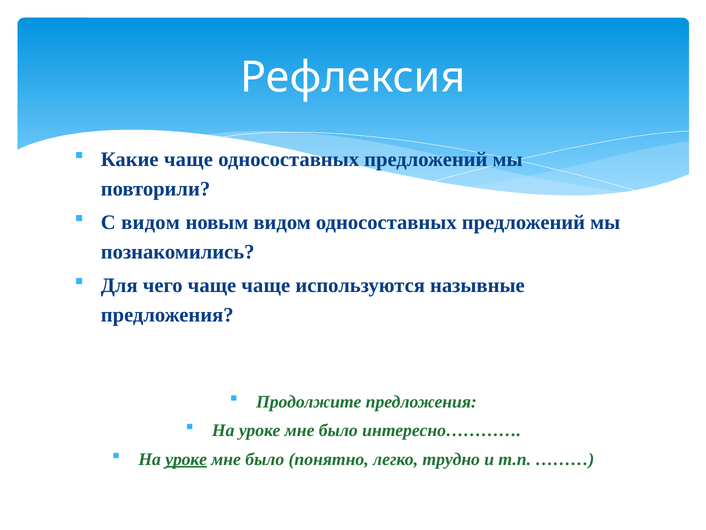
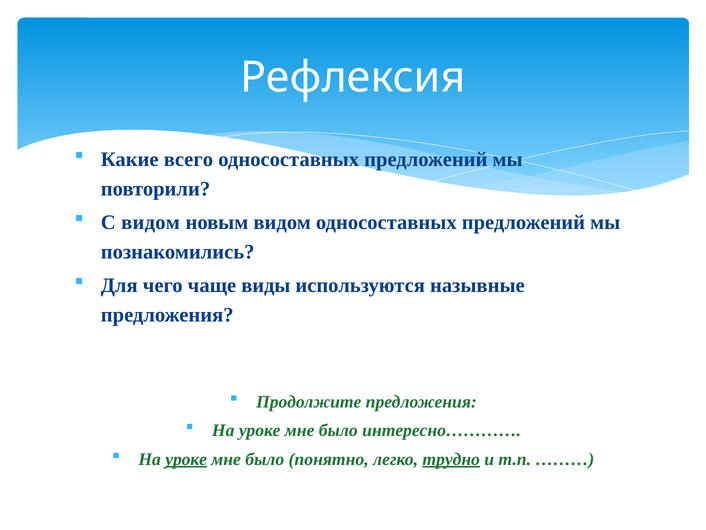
Какие чаще: чаще -> всего (188, 159)
чаще чаще: чаще -> виды (266, 285)
трудно underline: none -> present (451, 459)
